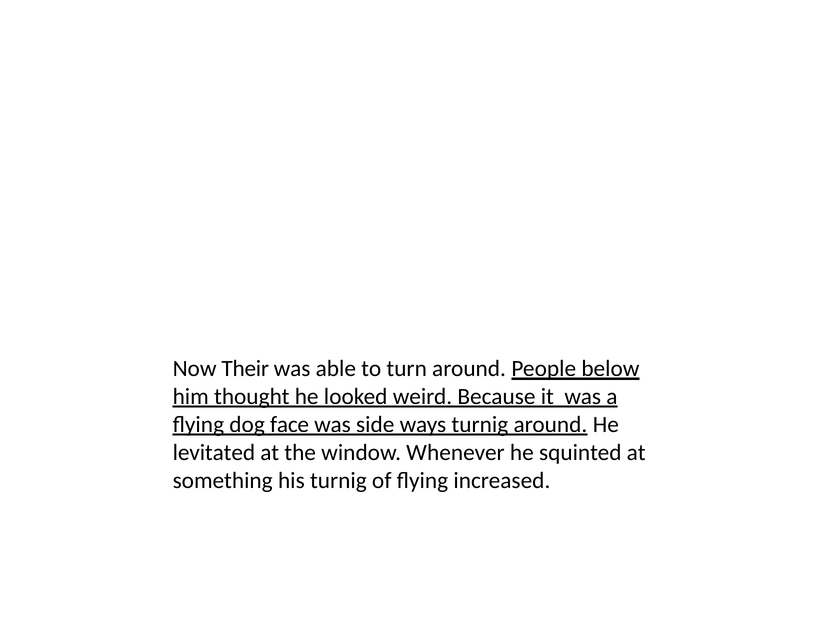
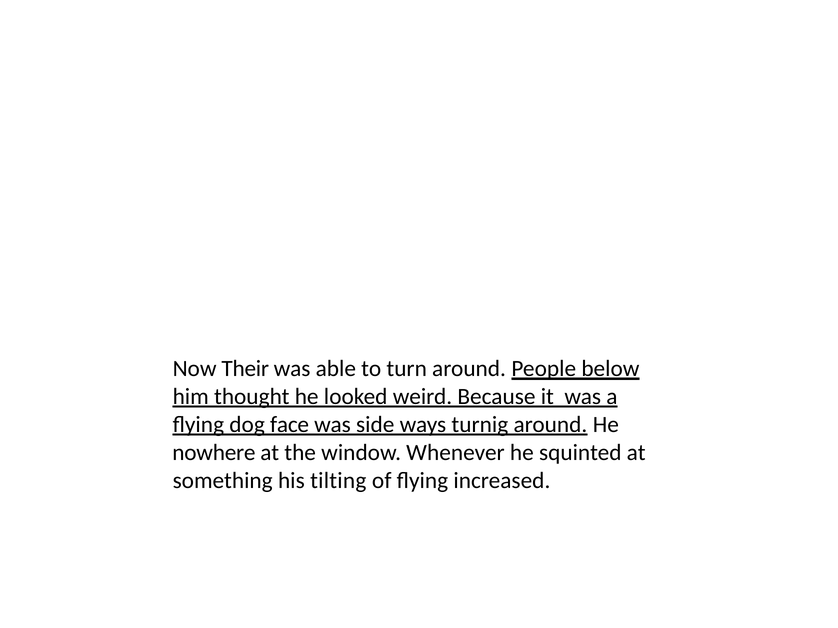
levitated: levitated -> nowhere (214, 453)
his turnig: turnig -> tilting (338, 481)
